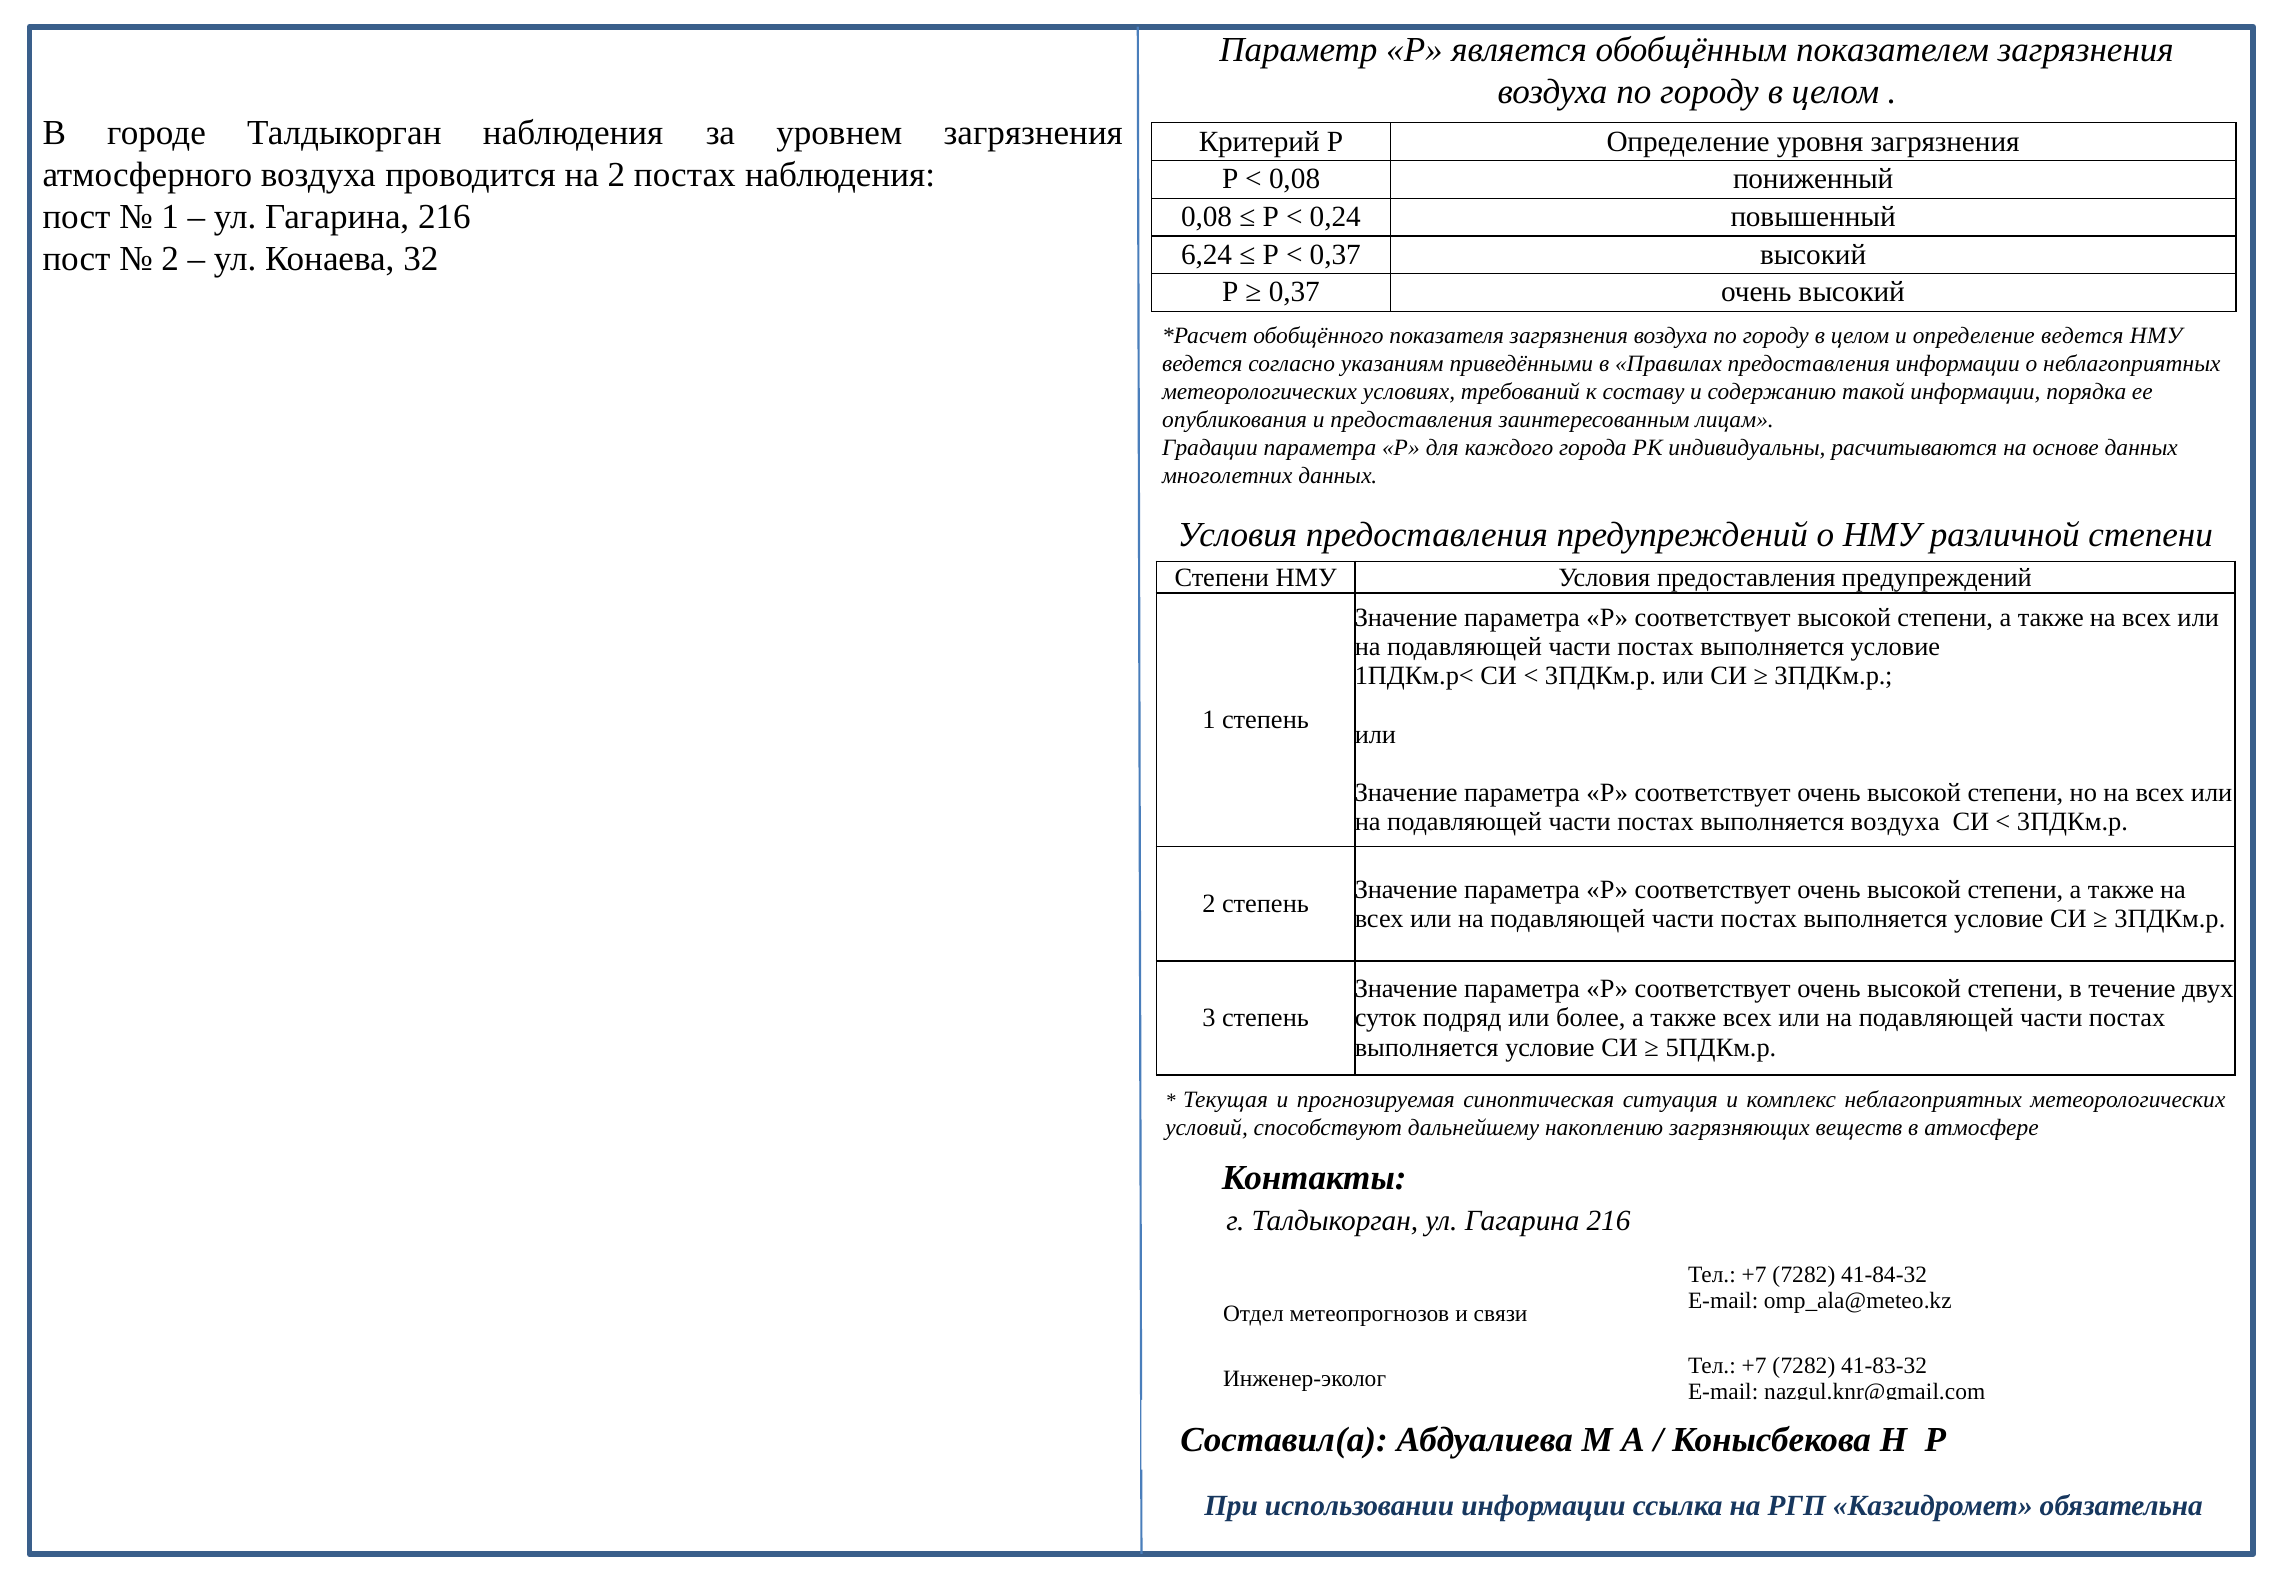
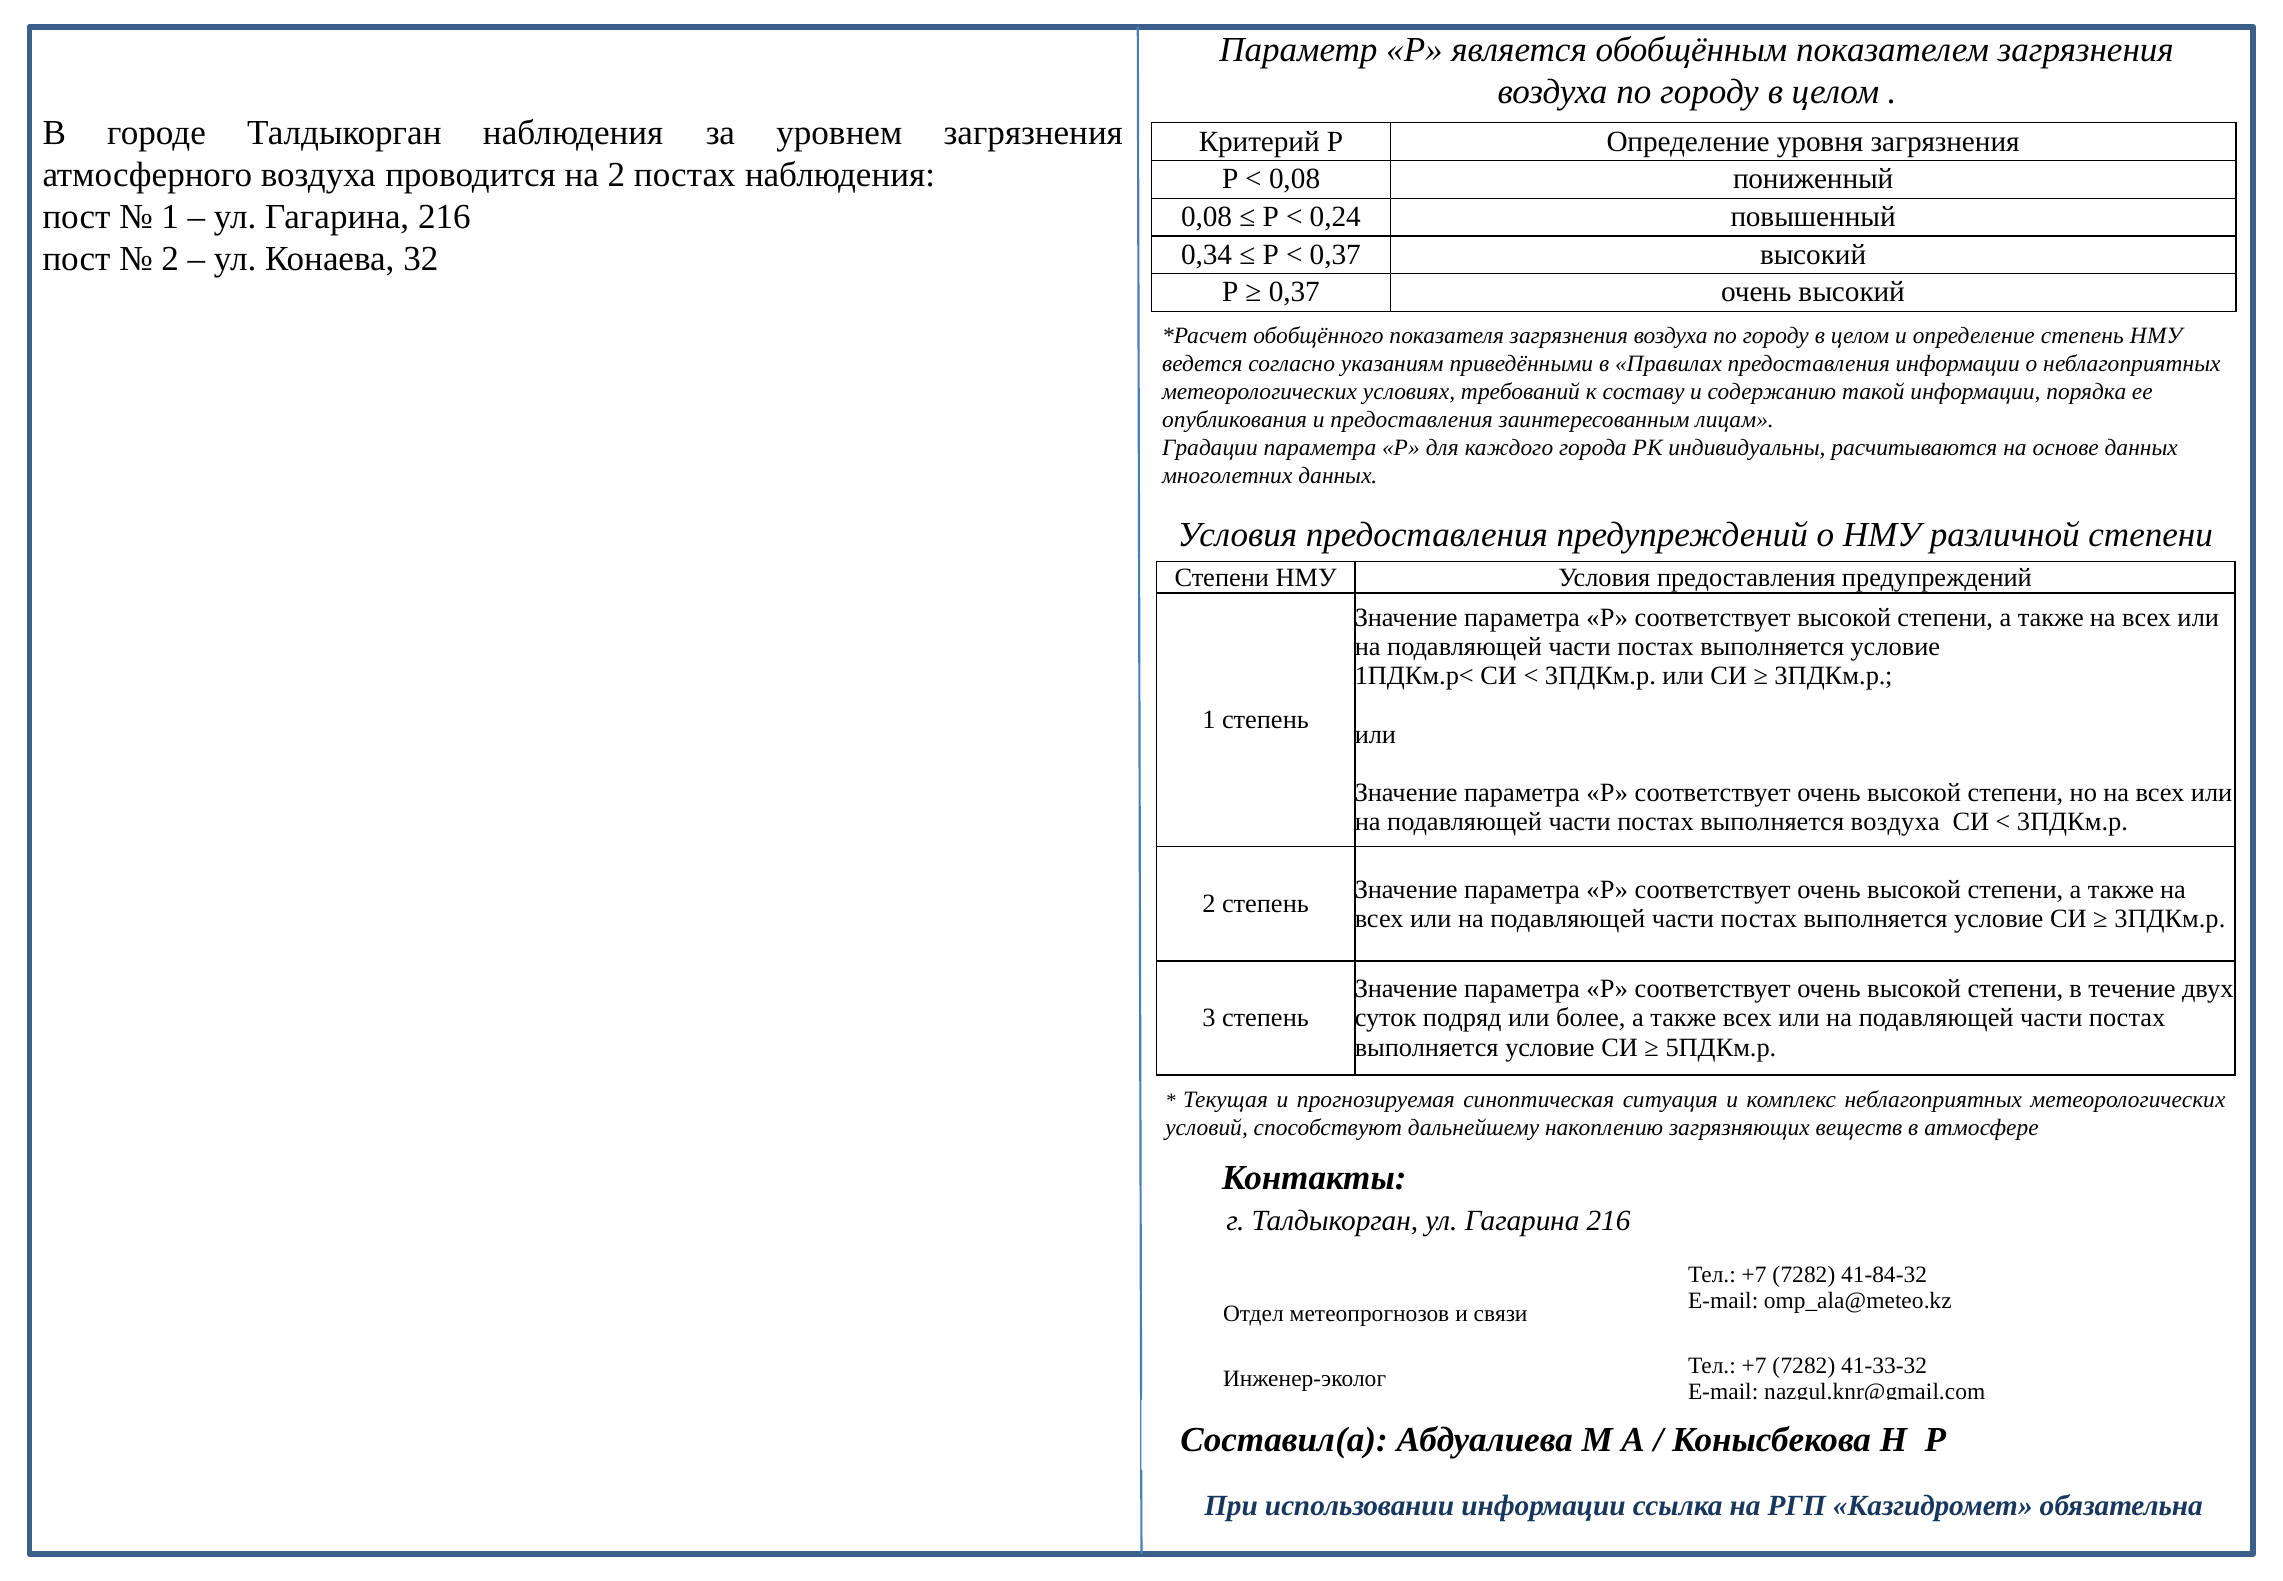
6,24: 6,24 -> 0,34 (1207, 254)
определение ведется: ведется -> степень (2082, 335)
41-83-32: 41-83-32 -> 41-33-32 (1884, 1365)
